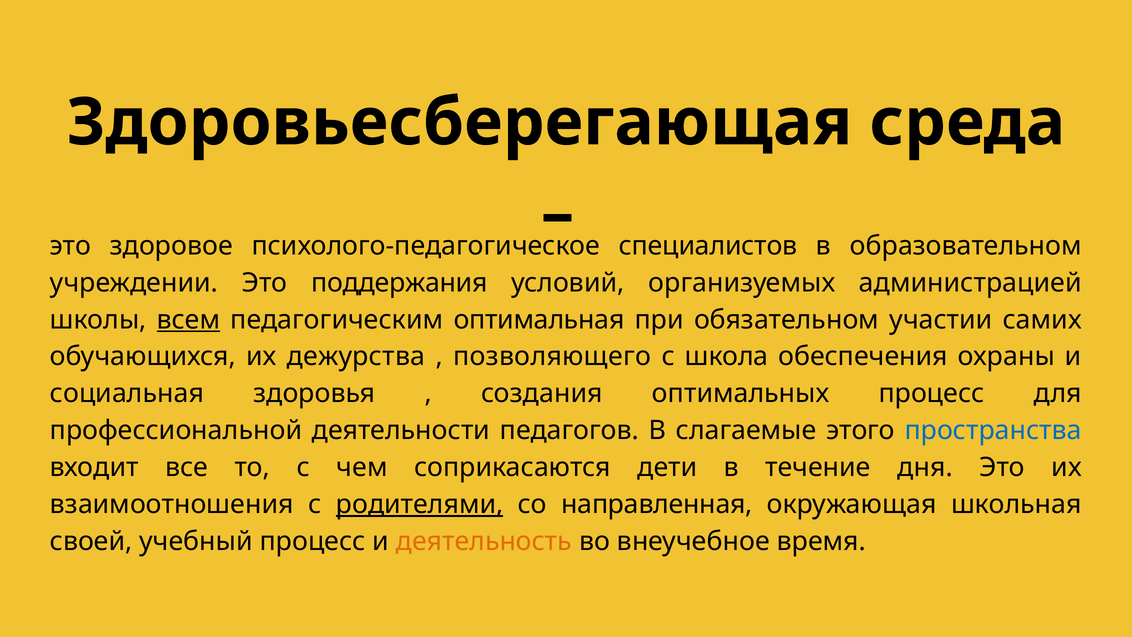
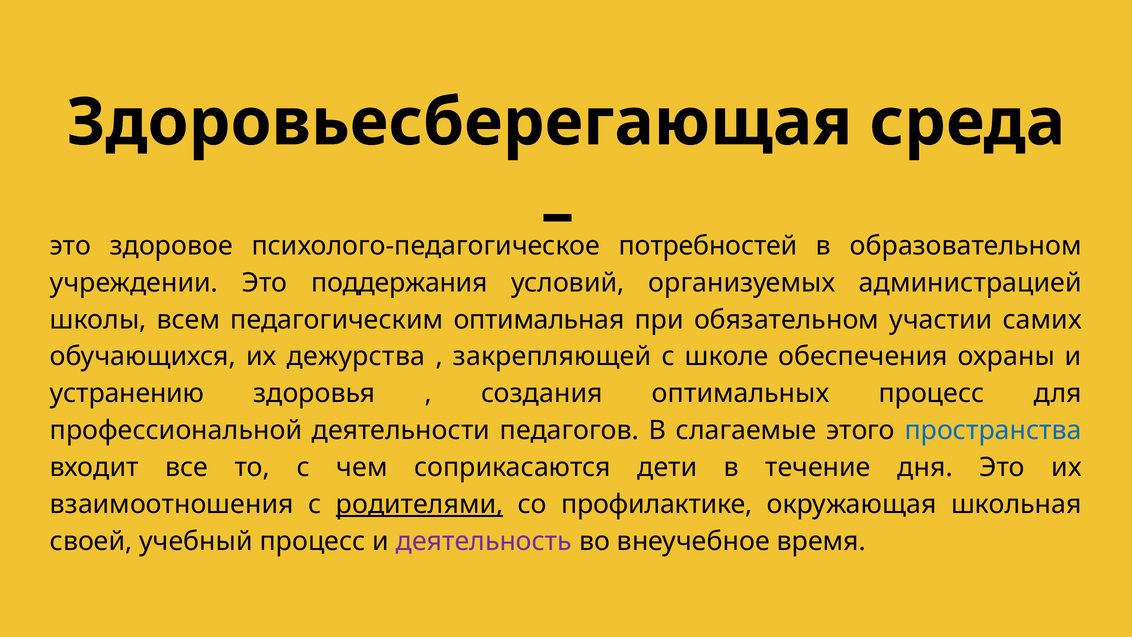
специалистов: специалистов -> потребностей (708, 246)
всем underline: present -> none (189, 320)
позволяющего: позволяющего -> закрепляющей (552, 357)
школа: школа -> школе (727, 357)
социальная: социальная -> устранению (127, 393)
направленная: направленная -> профилактике (657, 504)
деятельность colour: orange -> purple (484, 541)
